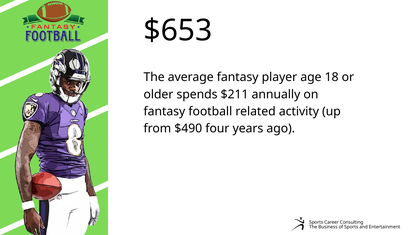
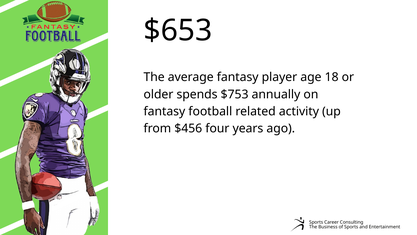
$211: $211 -> $753 (235, 94)
$490: $490 -> $456 (188, 128)
